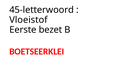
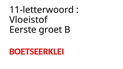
45-letterwoord: 45-letterwoord -> 11-letterwoord (42, 10)
bezet: bezet -> groet (50, 30)
